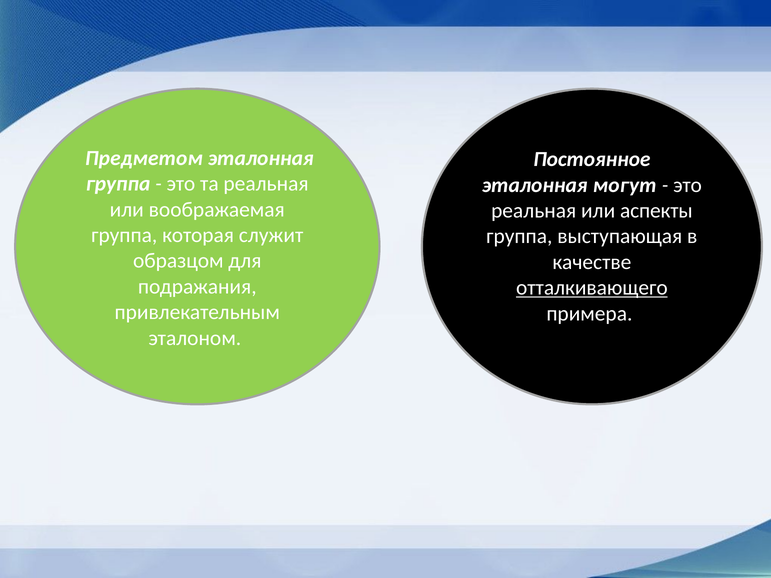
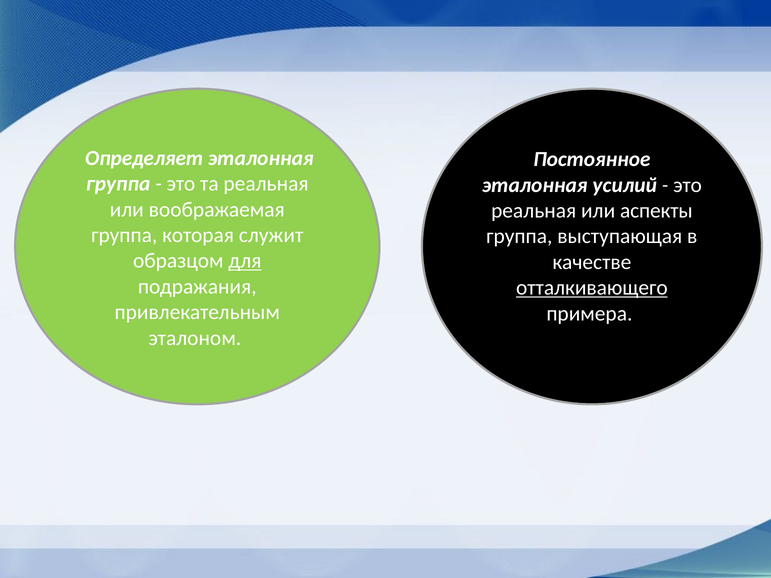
Предметом: Предметом -> Определяет (144, 158)
могут: могут -> усилий (625, 185)
для underline: none -> present (245, 261)
